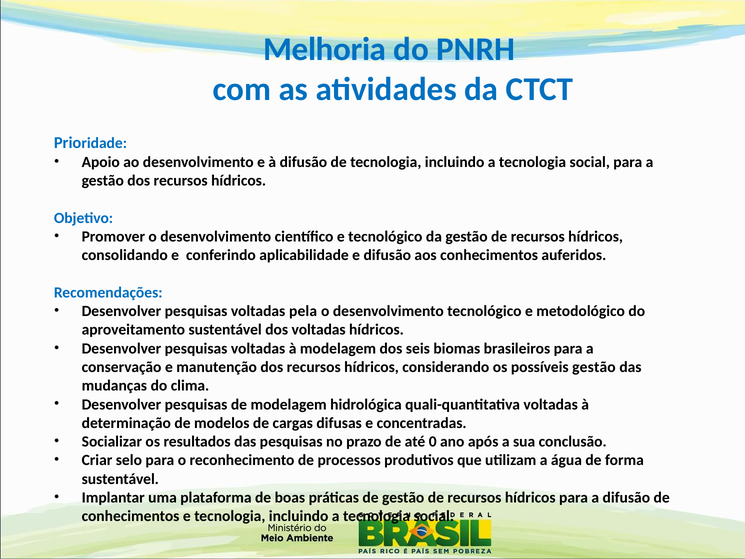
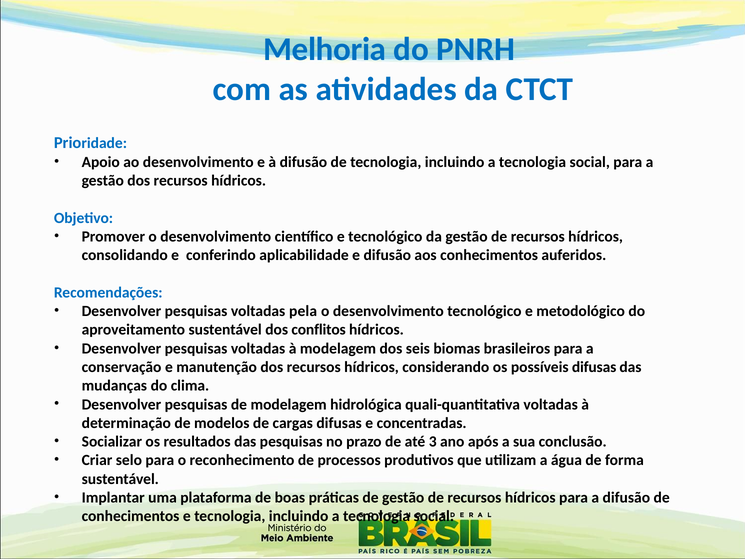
dos voltadas: voltadas -> conflitos (319, 330)
possíveis gestão: gestão -> difusas (594, 367)
0: 0 -> 3 (433, 441)
